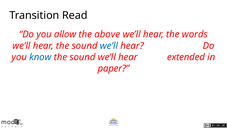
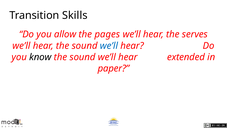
Read: Read -> Skills (75, 15)
above: above -> pages (107, 34)
words: words -> serves (195, 34)
know colour: blue -> black (40, 57)
